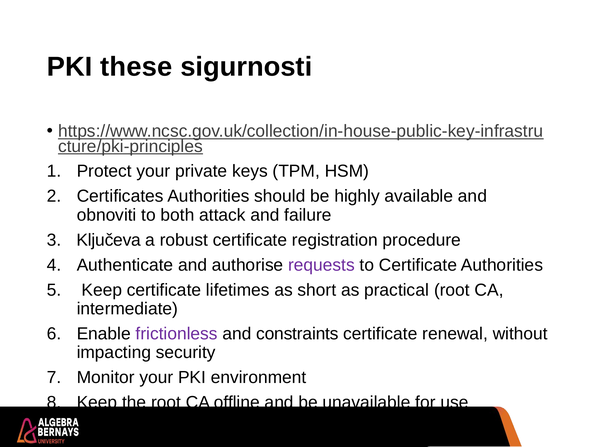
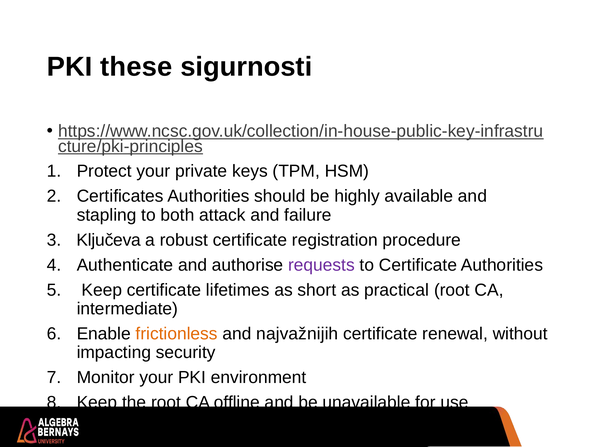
obnoviti: obnoviti -> stapling (107, 215)
frictionless colour: purple -> orange (177, 334)
constraints: constraints -> najvažnijih (297, 334)
